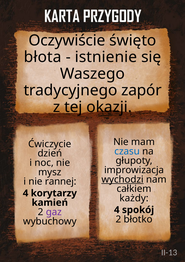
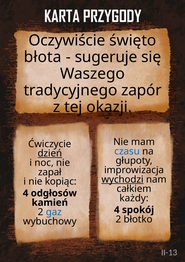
istnienie: istnienie -> sugeruje (106, 57)
dzień underline: none -> present (50, 154)
mysz: mysz -> zapał (50, 173)
rannej: rannej -> kopiąc (61, 182)
korytarzy: korytarzy -> odgłosów (54, 194)
gaz colour: purple -> blue (54, 213)
